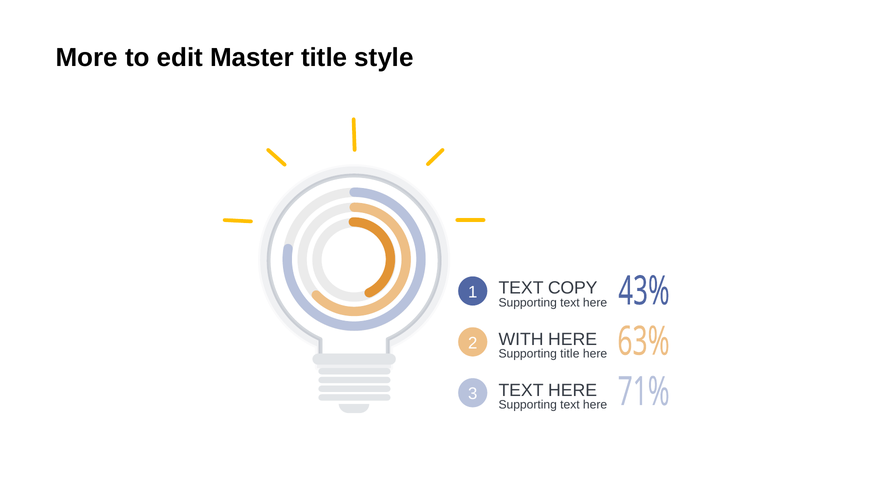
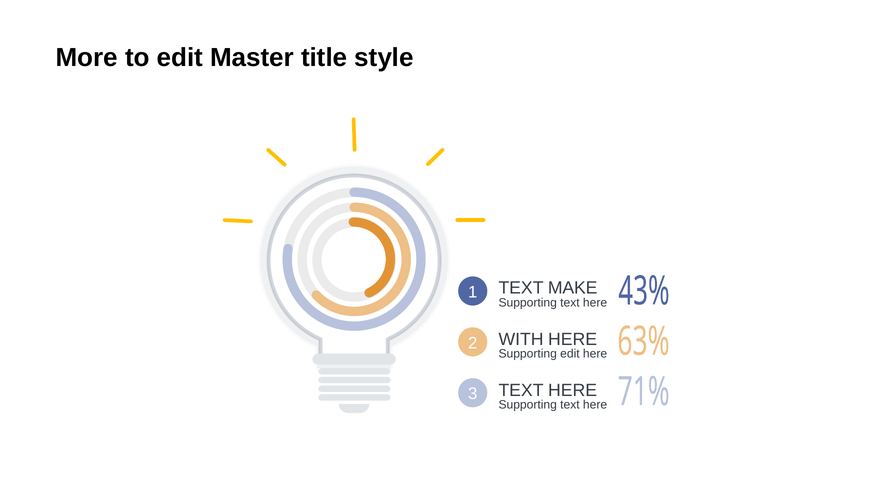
COPY: COPY -> MAKE (573, 288)
Supporting title: title -> edit (570, 353)
